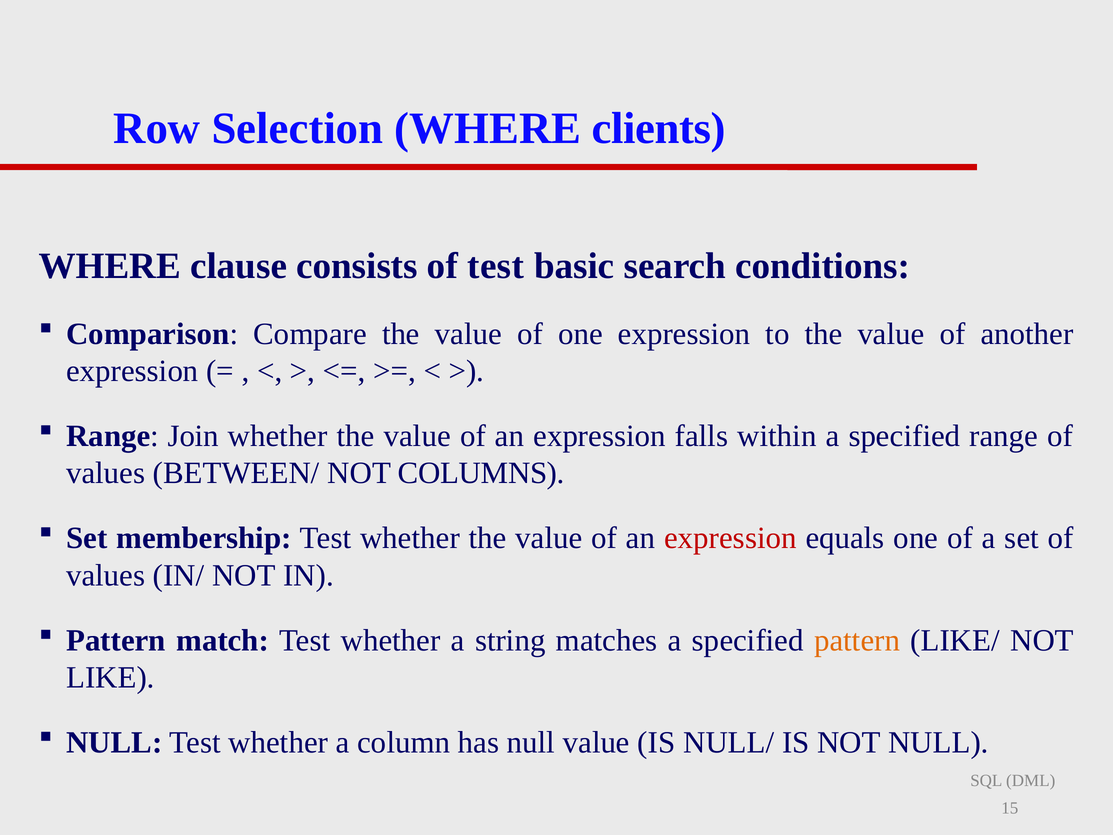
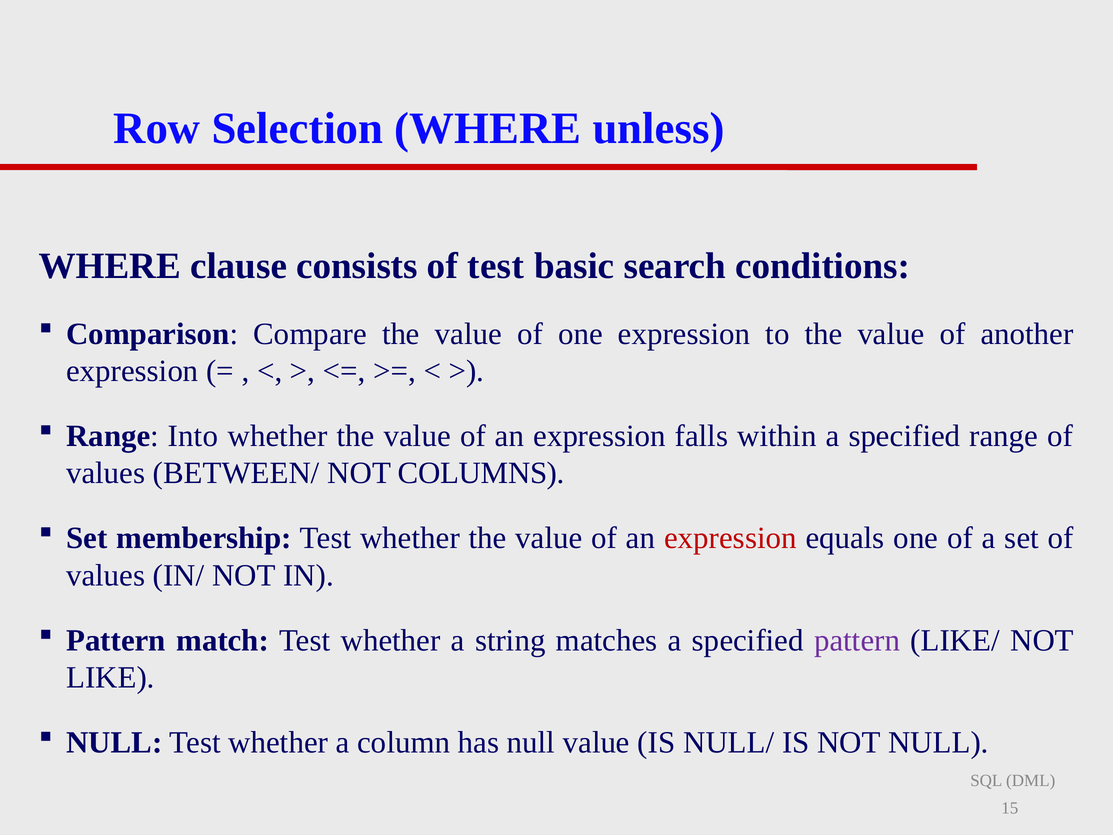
clients: clients -> unless (659, 128)
Join: Join -> Into (193, 436)
pattern colour: orange -> purple (857, 640)
